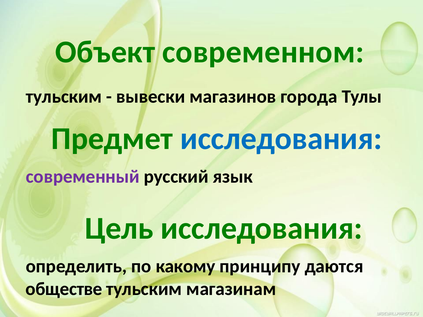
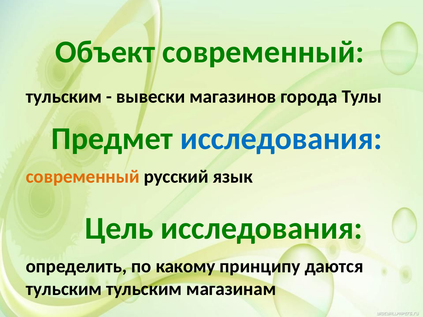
Объект современном: современном -> современный (263, 52)
современный colour: purple -> orange (83, 177)
обществе: обществе -> тульским (64, 289)
